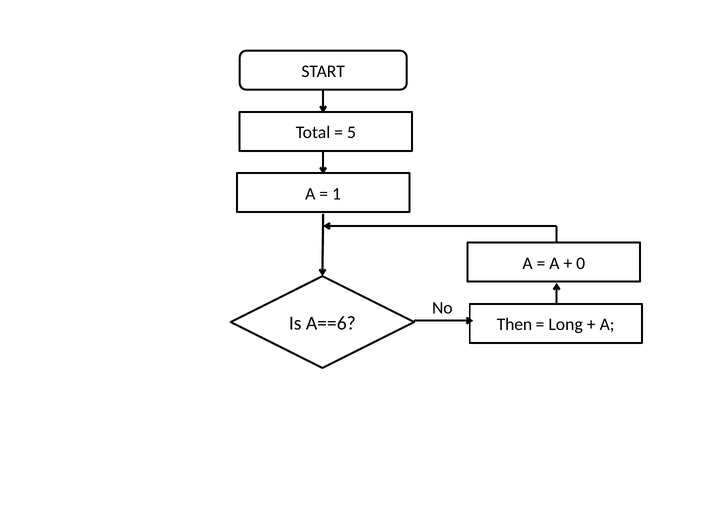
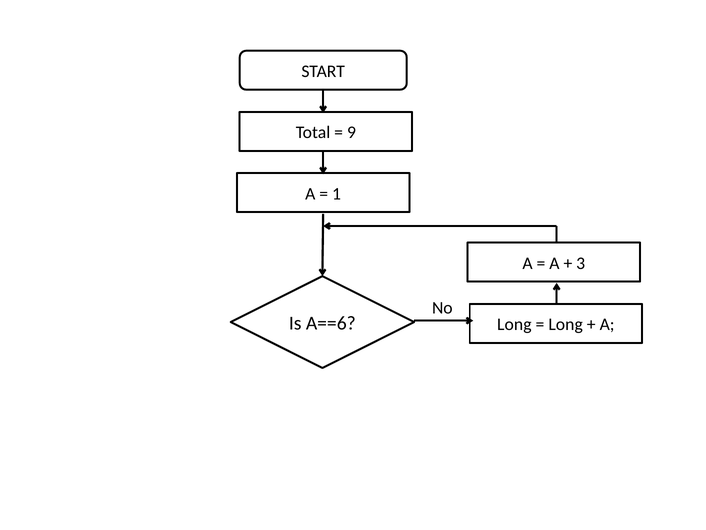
5: 5 -> 9 (352, 132)
0: 0 -> 3 (581, 263)
Then: Then -> Long (514, 324)
